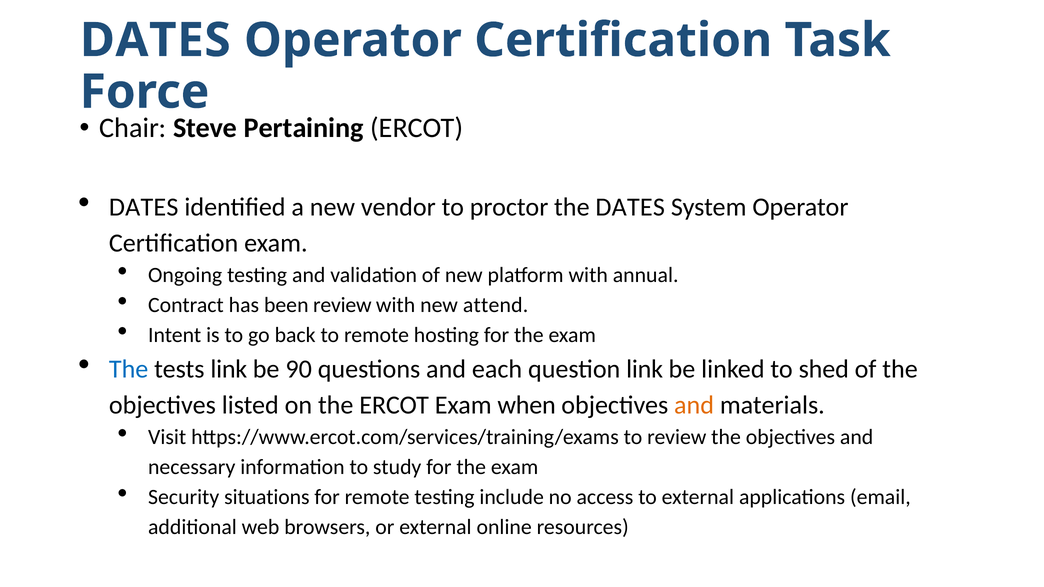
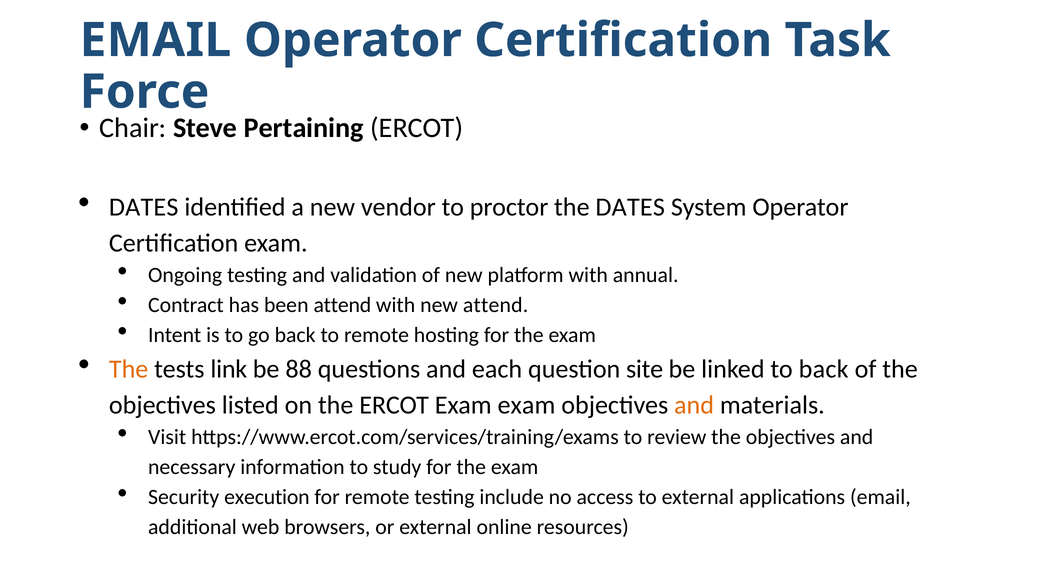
DATES: DATES -> EMAIL (155, 40)
been review: review -> attend (342, 305)
The colour: blue -> orange (129, 369)
90: 90 -> 88 (299, 369)
question link: link -> site (645, 369)
to shed: shed -> back (824, 369)
Exam when: when -> exam (526, 405)
situations: situations -> execution (267, 497)
